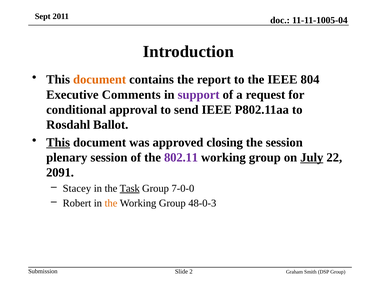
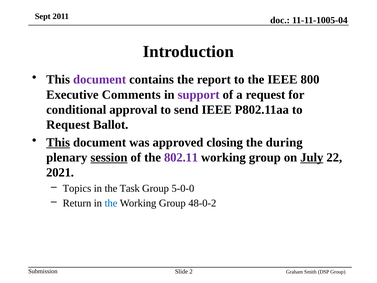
document colour: orange -> purple (100, 79)
804: 804 -> 800 (310, 79)
Rosdahl: Rosdahl -> Request (68, 125)
the session: session -> during (284, 142)
session underline: none -> present (109, 157)
2091: 2091 -> 2021 (60, 172)
Stacey: Stacey -> Topics (77, 188)
Task underline: present -> none (130, 188)
7-0-0: 7-0-0 -> 5-0-0 (183, 188)
Robert: Robert -> Return (77, 203)
the colour: orange -> blue (111, 203)
48-0-3: 48-0-3 -> 48-0-2 (202, 203)
